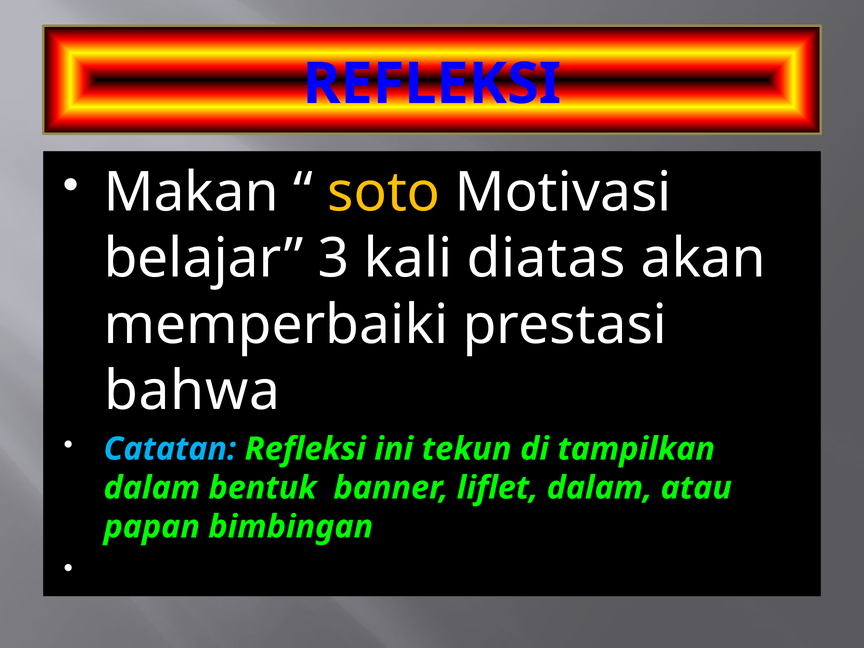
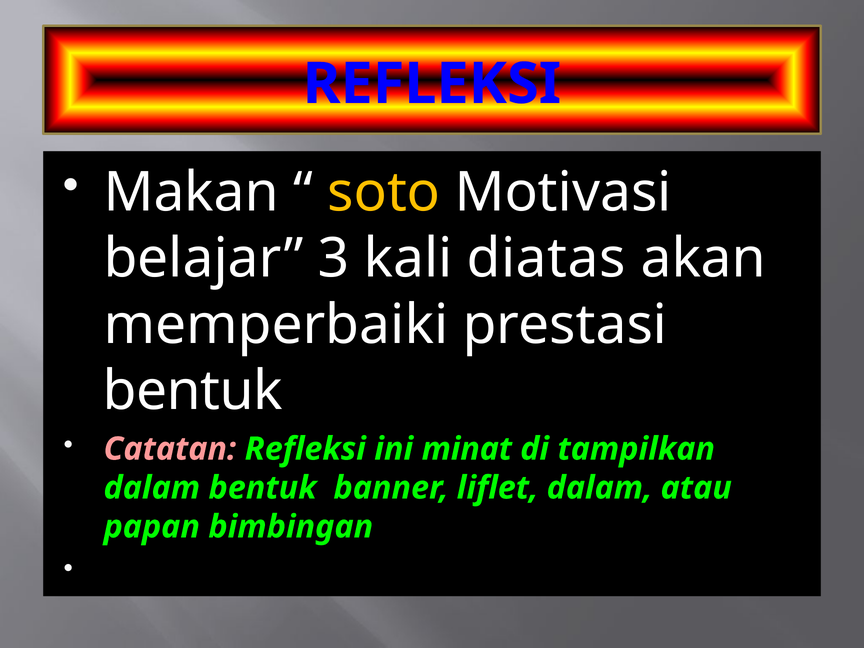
bahwa: bahwa -> bentuk (193, 391)
Catatan colour: light blue -> pink (170, 449)
tekun: tekun -> minat (467, 449)
